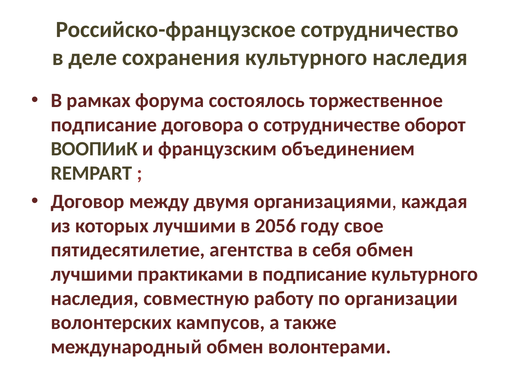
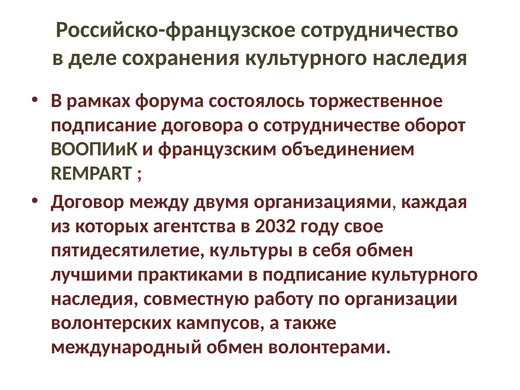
которых лучшими: лучшими -> агентства (195, 226)
2056: 2056 -> 2032 (276, 226)
агентства: агентства -> культуры (251, 250)
